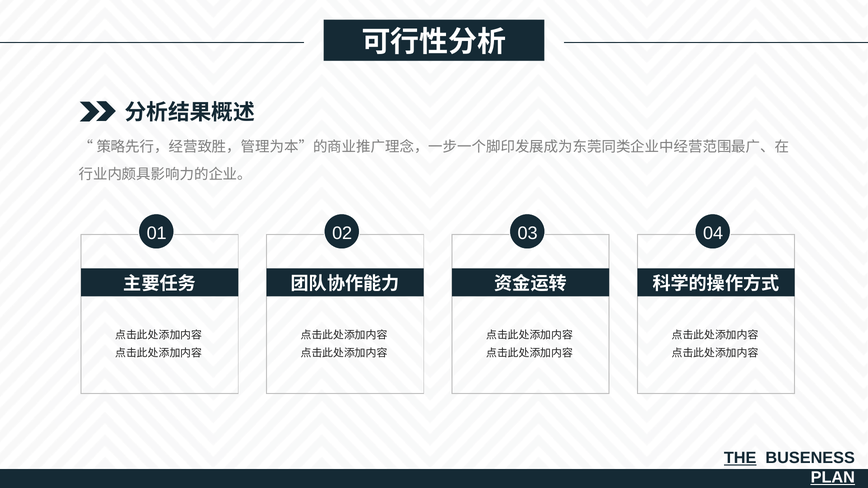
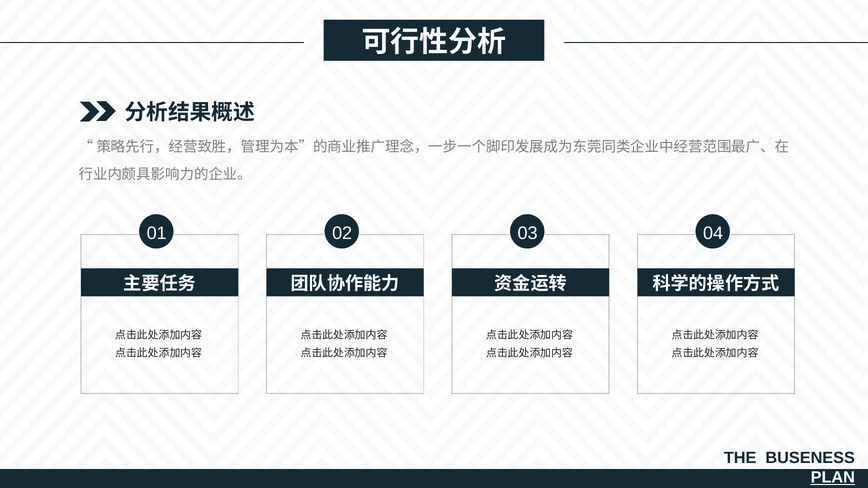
THE underline: present -> none (740, 458)
